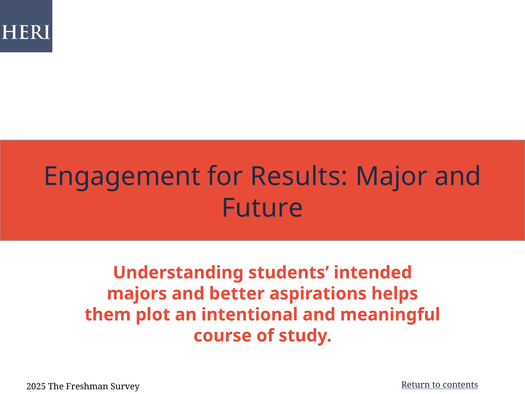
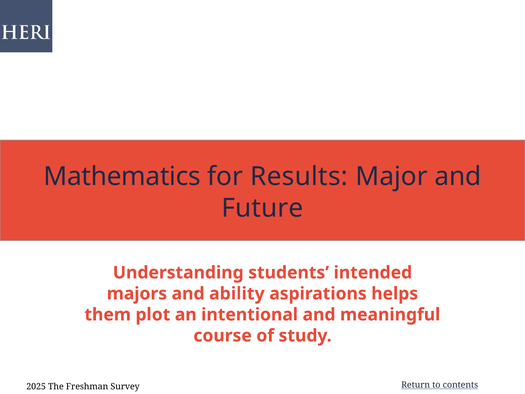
Engagement: Engagement -> Mathematics (122, 176)
better: better -> ability (237, 293)
